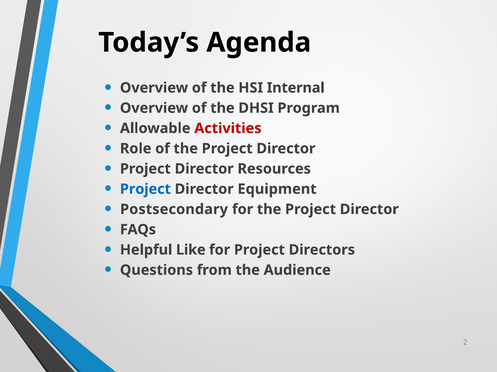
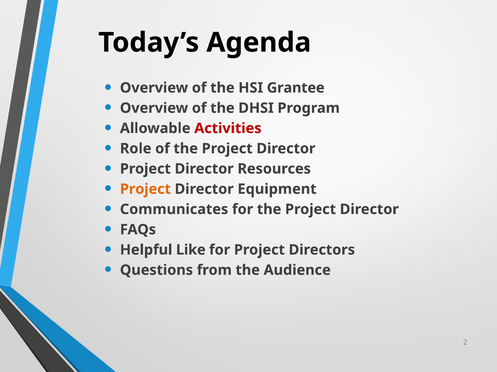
Internal: Internal -> Grantee (296, 88)
Project colour: blue -> orange (145, 189)
Postsecondary: Postsecondary -> Communicates (174, 210)
